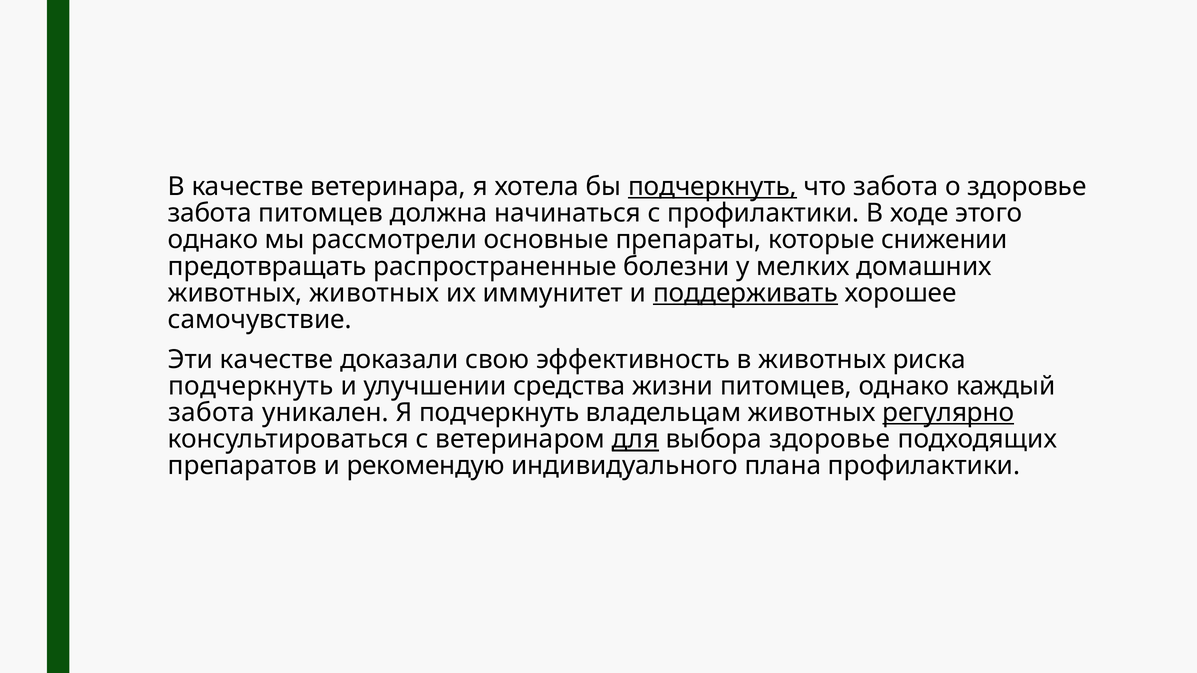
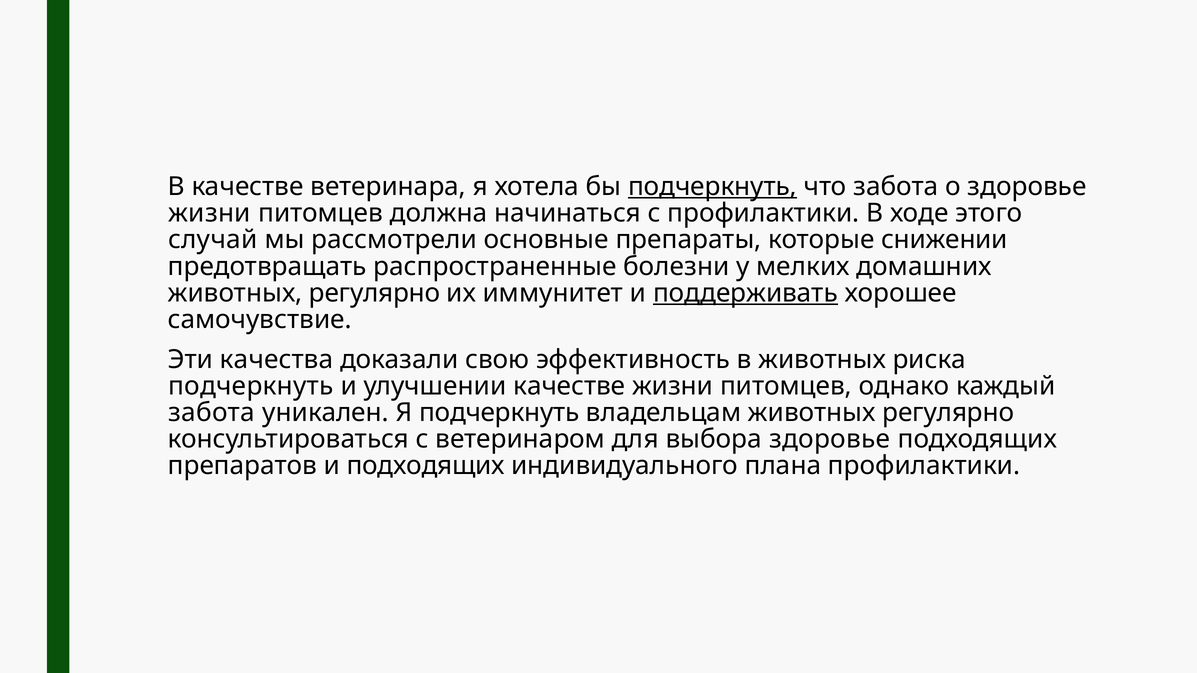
забота: забота -> жизни (210, 213)
однако: однако -> случай (213, 240)
животных: животных -> регулярно (375, 293)
Эти качестве: качестве -> качества (277, 360)
улучшении средства: средства -> качестве (569, 386)
регулярно underline: present -> none (948, 413)
для underline: present -> none (635, 439)
и рекомендую: рекомендую -> подходящих (426, 466)
